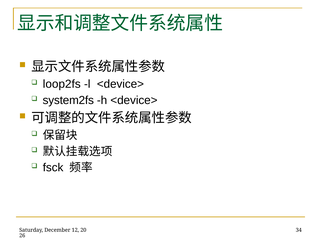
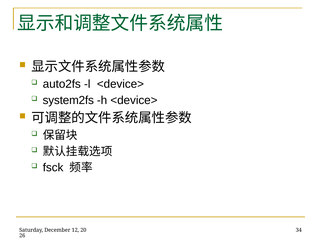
loop2fs: loop2fs -> auto2fs (62, 84)
